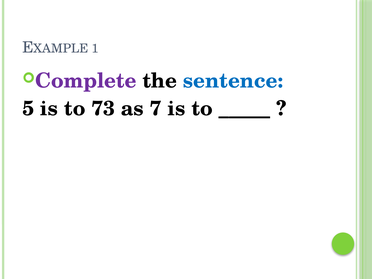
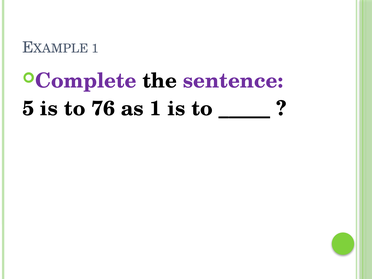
sentence colour: blue -> purple (233, 81)
73: 73 -> 76 (103, 109)
as 7: 7 -> 1 (156, 109)
